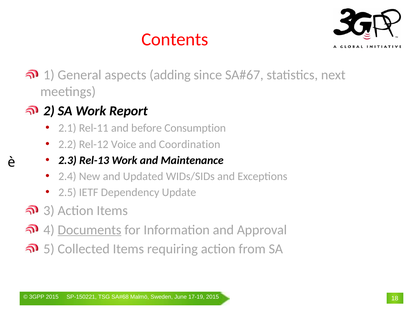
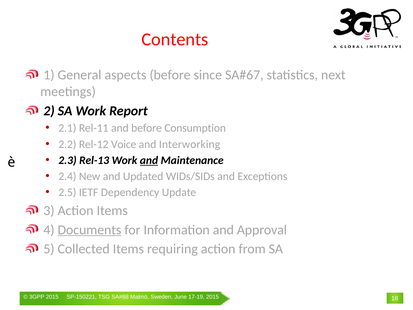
aspects adding: adding -> before (170, 75)
Coordination: Coordination -> Interworking (190, 144)
and underline: none -> present (149, 160)
